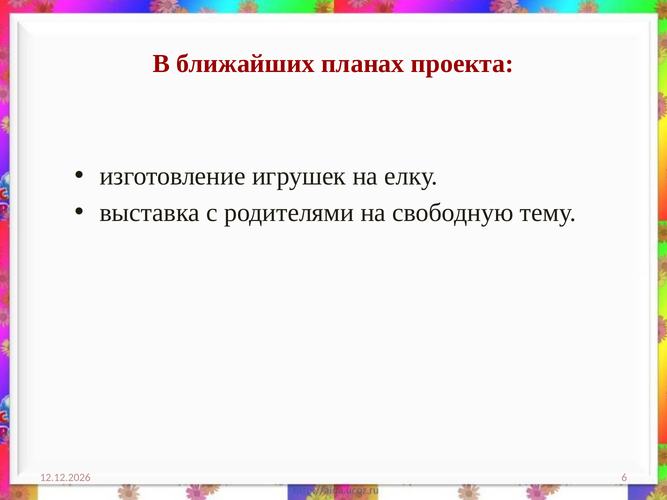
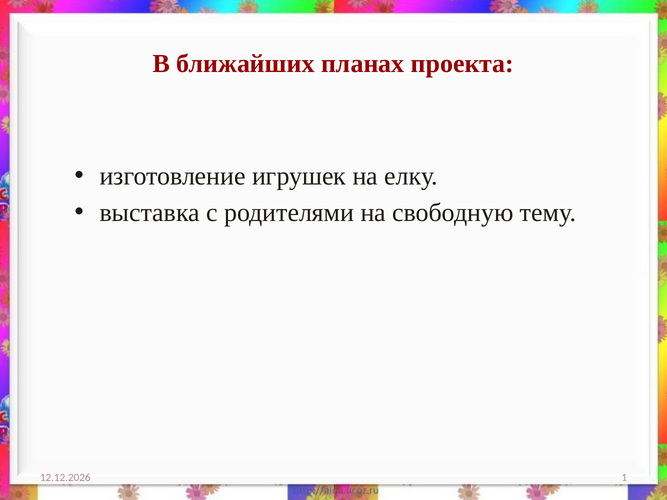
6: 6 -> 1 (624, 478)
